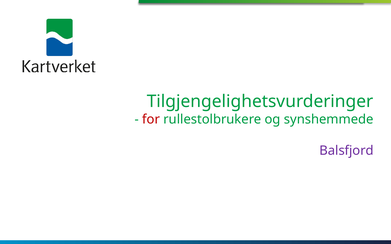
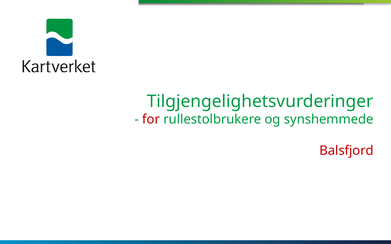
Balsfjord colour: purple -> red (347, 151)
